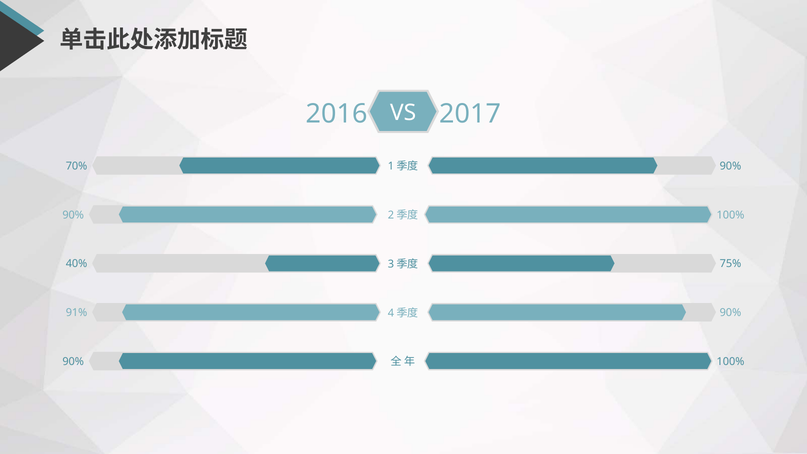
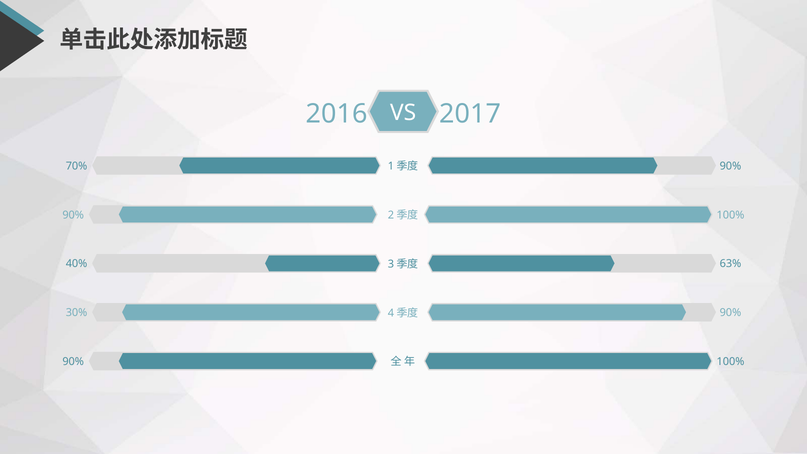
75%: 75% -> 63% (730, 264)
91%: 91% -> 30% (77, 313)
